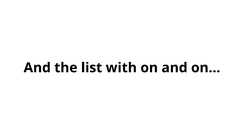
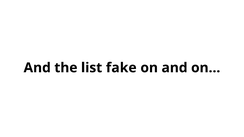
with: with -> fake (121, 68)
